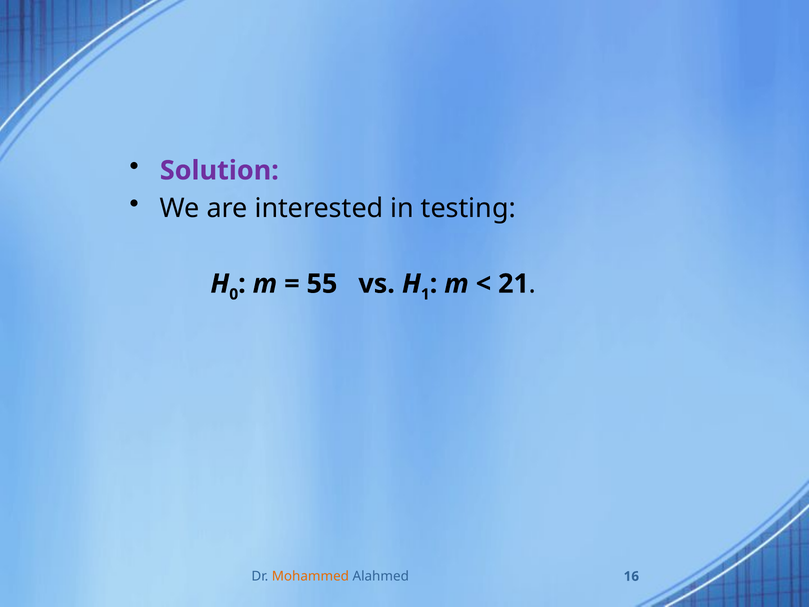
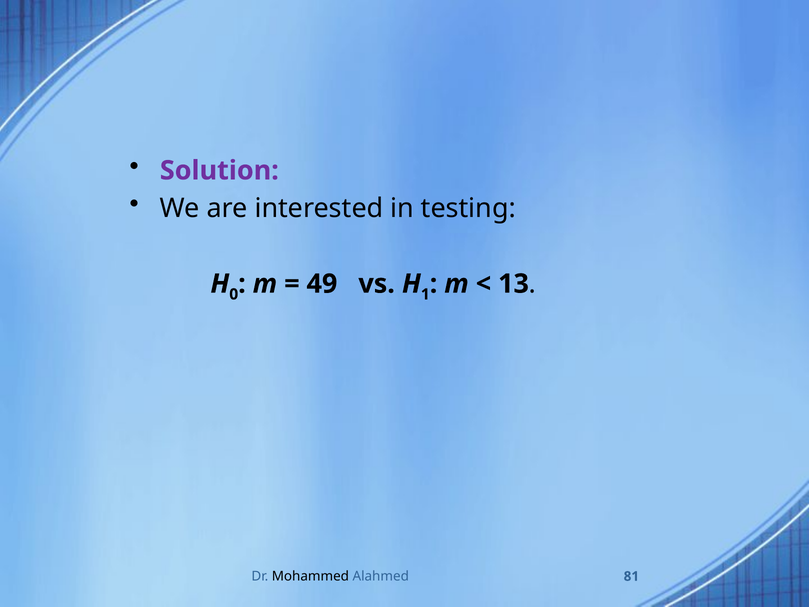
55: 55 -> 49 (322, 284)
21: 21 -> 13 (514, 284)
Mohammed colour: orange -> black (310, 576)
16: 16 -> 81 (631, 576)
